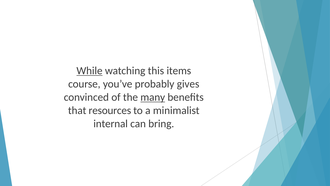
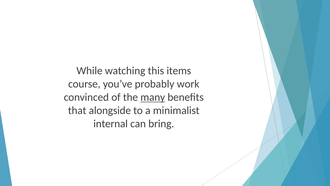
While underline: present -> none (89, 71)
gives: gives -> work (188, 84)
resources: resources -> alongside (110, 110)
